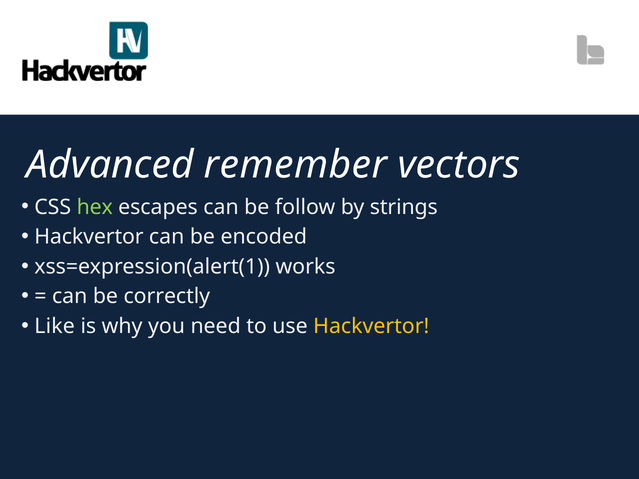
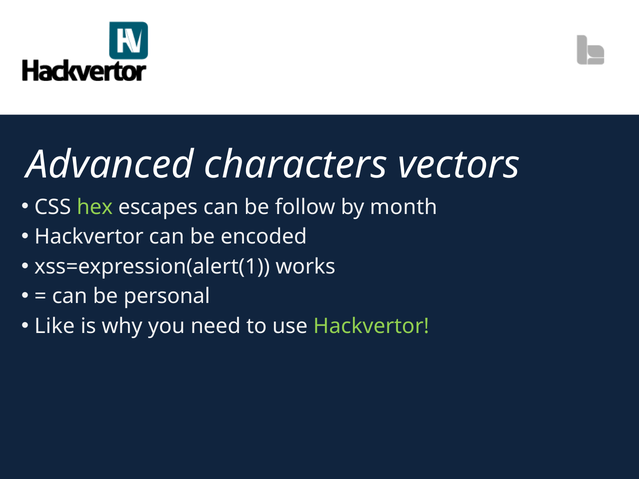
remember: remember -> characters (296, 165)
strings: strings -> month (404, 207)
correctly: correctly -> personal (167, 297)
Hackvertor colour: yellow -> light green (371, 326)
